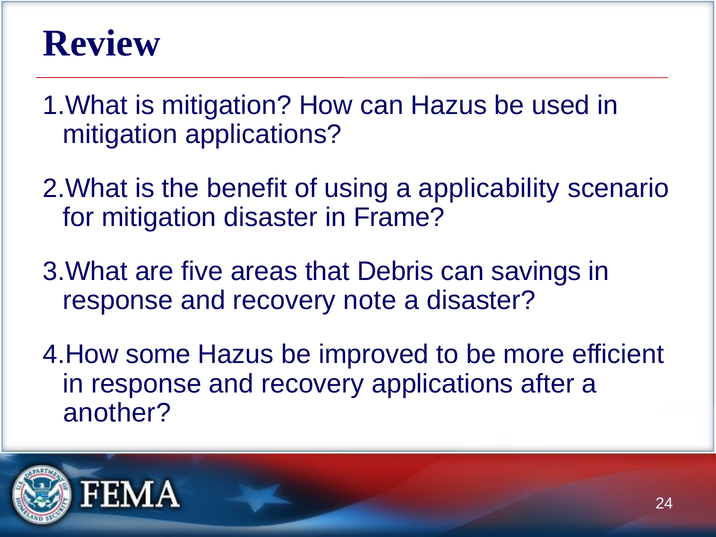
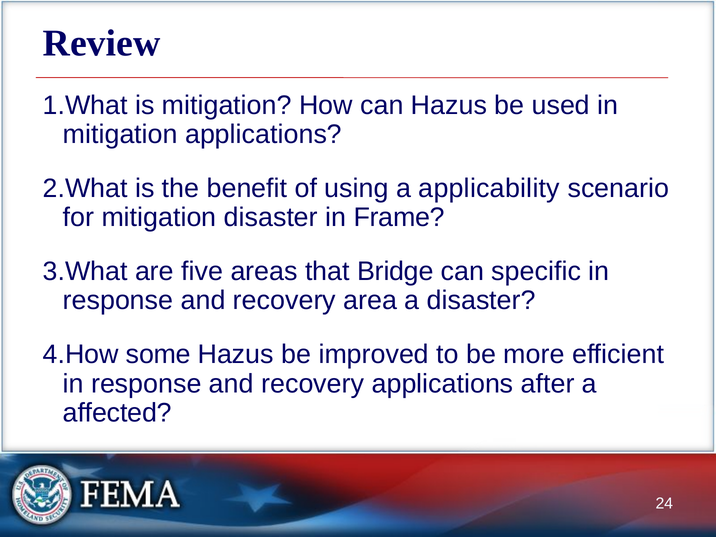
Debris: Debris -> Bridge (395, 272)
savings: savings -> specific (536, 272)
note: note -> area (370, 301)
another: another -> affected (117, 413)
